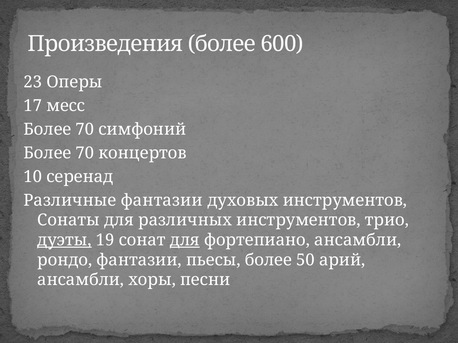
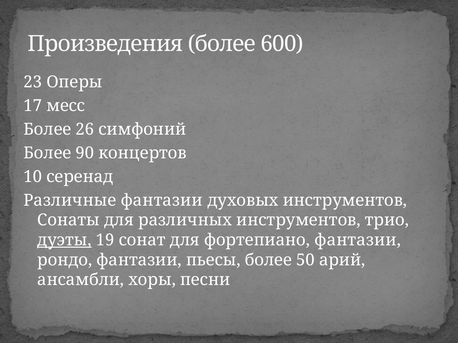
70: 70 -> 26 (85, 129)
70: 70 -> 90 (85, 153)
для underline: present -> none (185, 240)
фортепиано ансамбли: ансамбли -> фантазии (358, 240)
